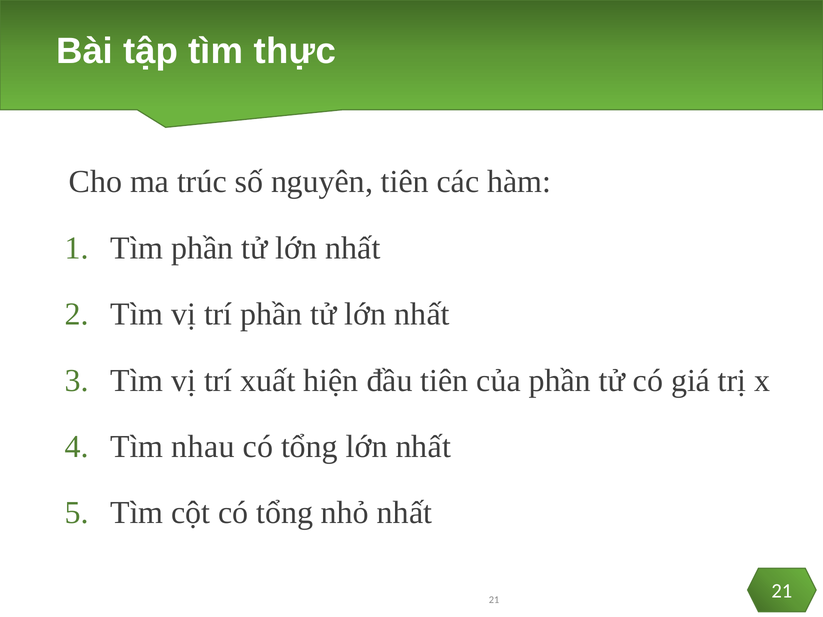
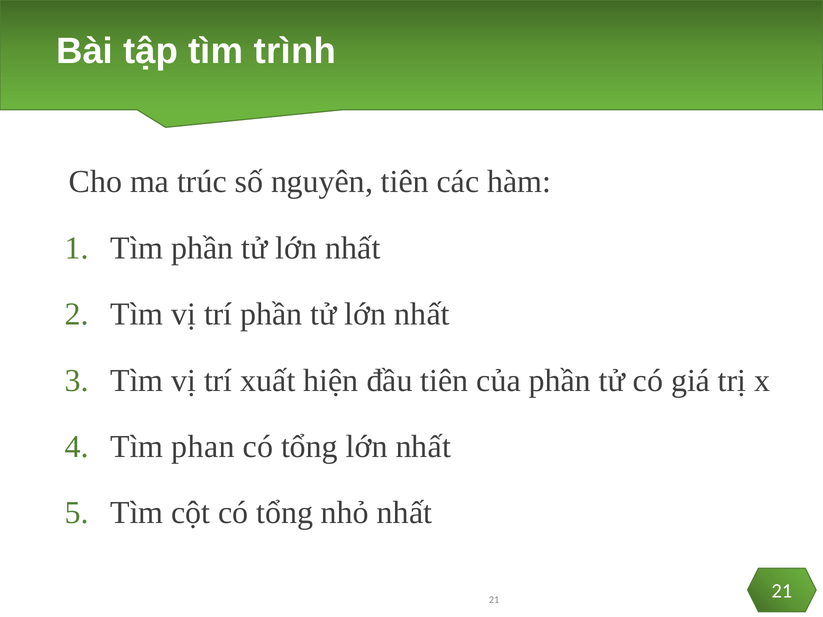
thực: thực -> trình (295, 51)
nhau: nhau -> phan (203, 447)
